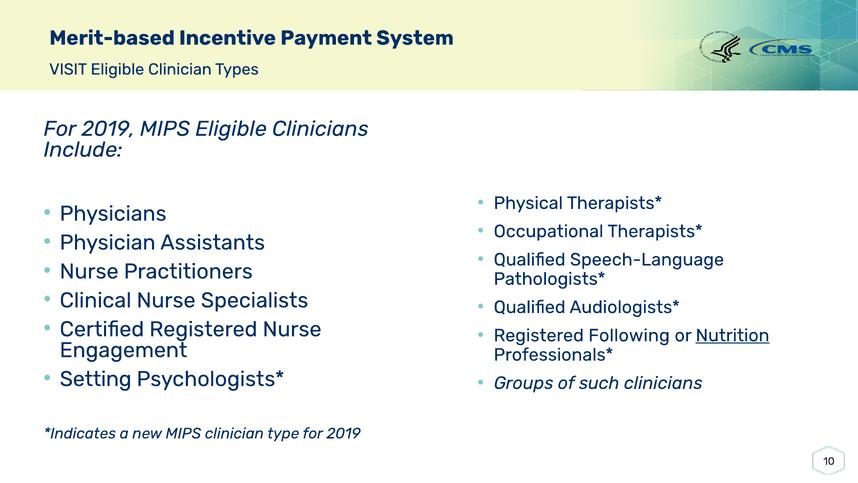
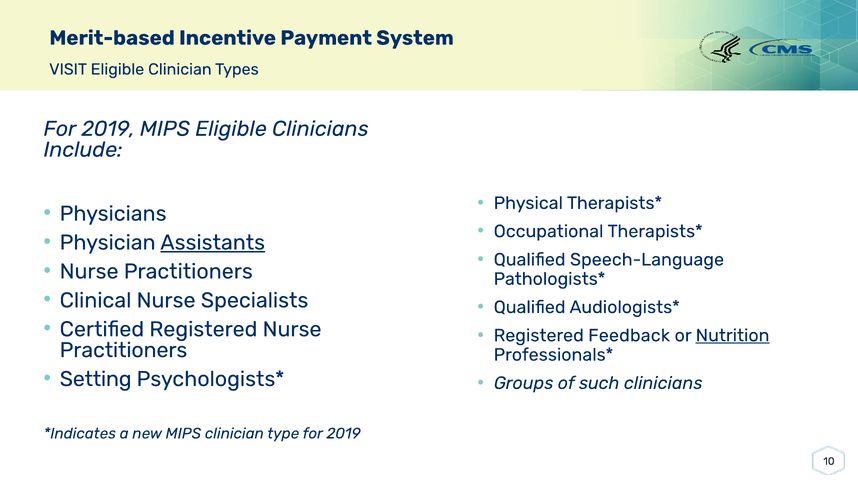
Assistants underline: none -> present (213, 242)
Following: Following -> Feedback (629, 335)
Engagement: Engagement -> Practitioners (123, 350)
